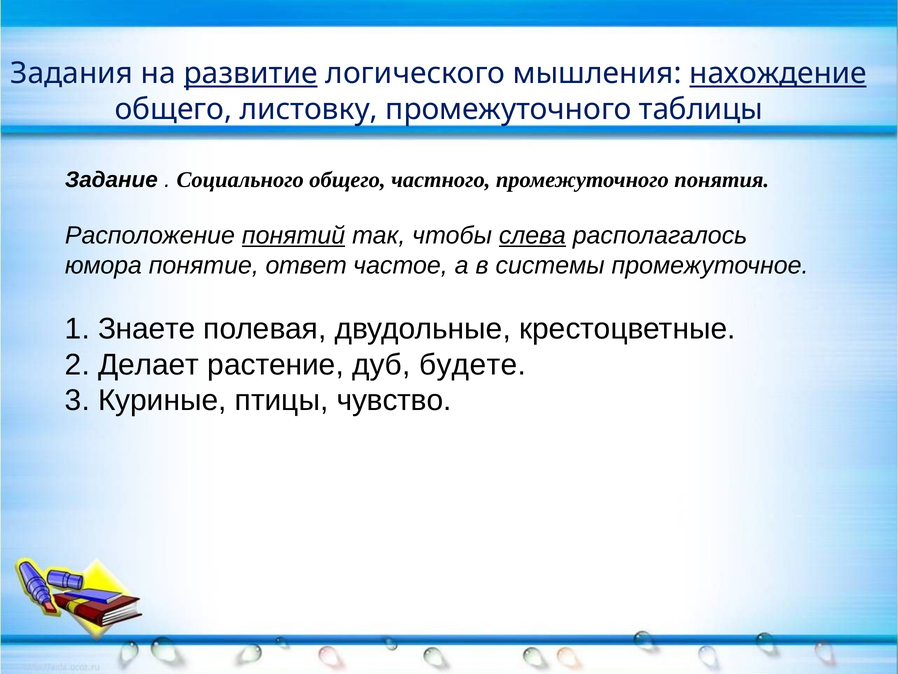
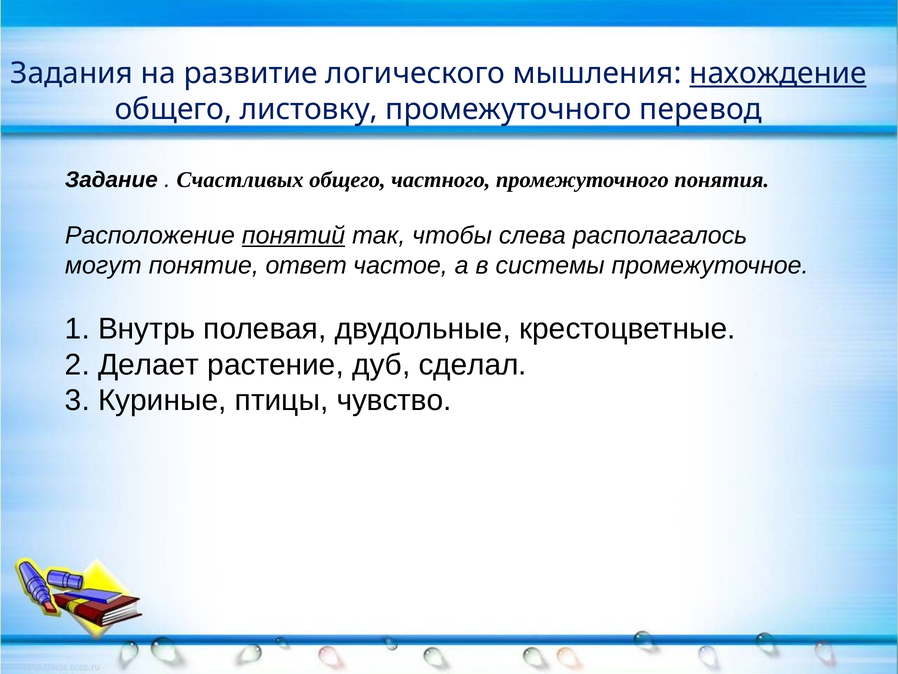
развитие underline: present -> none (251, 74)
таблицы: таблицы -> перевод (701, 109)
Социального: Социального -> Счастливых (240, 180)
слева underline: present -> none (532, 235)
юмора: юмора -> могут (103, 265)
Знаете: Знаете -> Внутрь (147, 328)
будете: будете -> сделал (473, 364)
